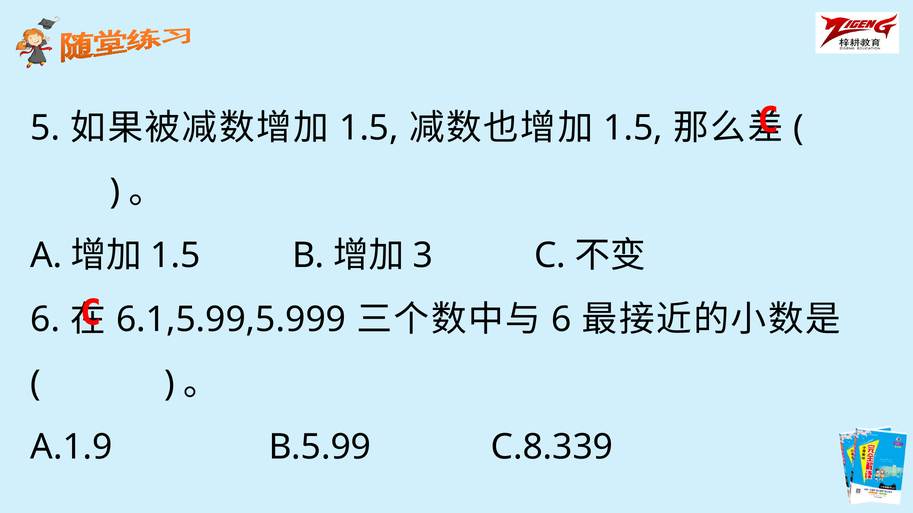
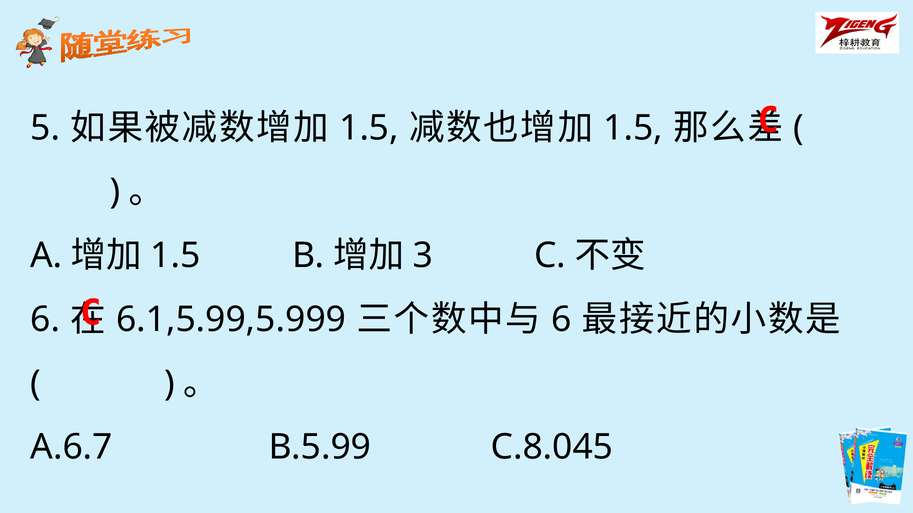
A.1.9: A.1.9 -> A.6.7 (71, 448)
C.8.339: C.8.339 -> C.8.045 (552, 448)
